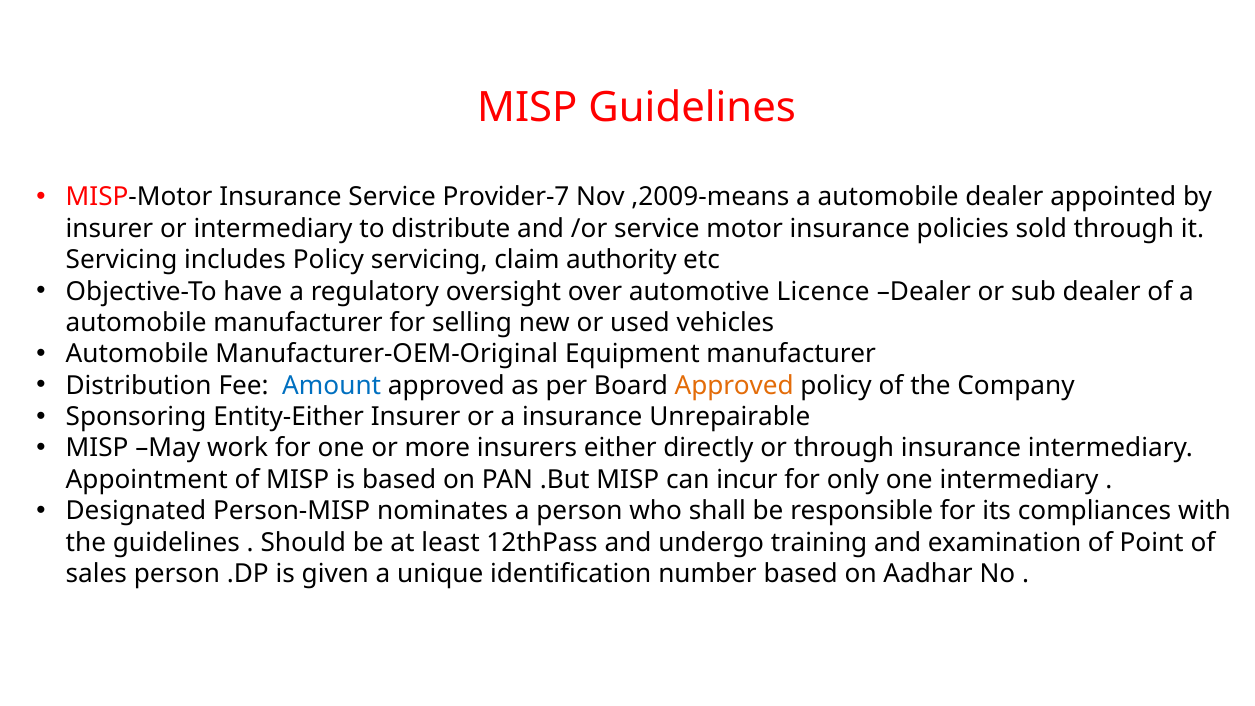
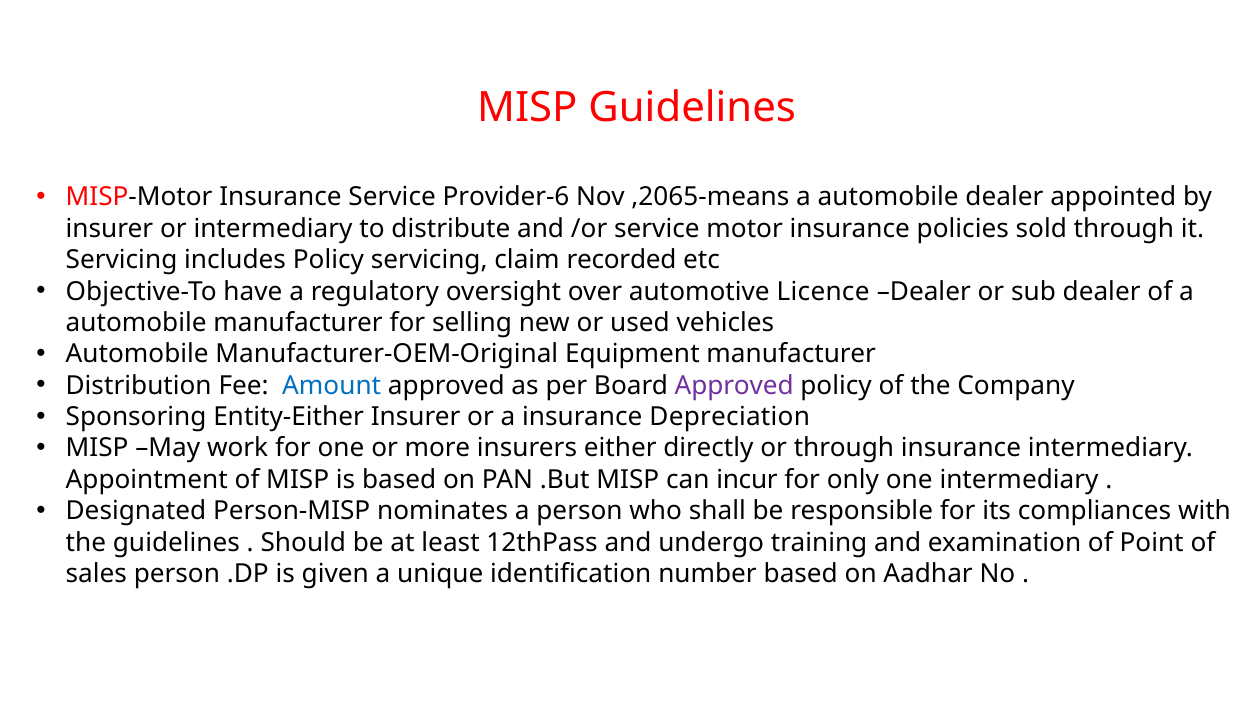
Provider-7: Provider-7 -> Provider-6 (506, 197)
,2009-means: ,2009-means -> ,2065-means (710, 197)
authority: authority -> recorded (621, 260)
Approved colour: orange -> purple (734, 386)
Unrepairable: Unrepairable -> Depreciation (730, 417)
